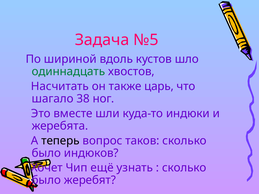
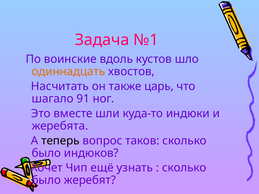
№5: №5 -> №1 (146, 40)
шириной: шириной -> воинские (70, 59)
одиннадцать colour: green -> orange (68, 72)
38: 38 -> 91 (83, 99)
